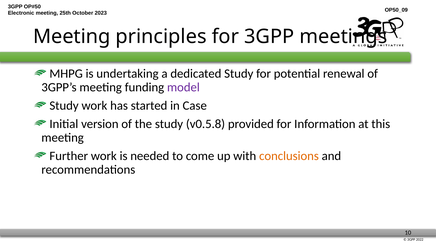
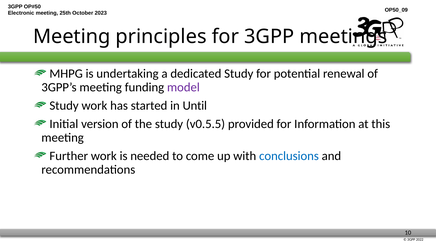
Case: Case -> Until (195, 106)
v0.5.8: v0.5.8 -> v0.5.5 (206, 124)
conclusions colour: orange -> blue (289, 156)
